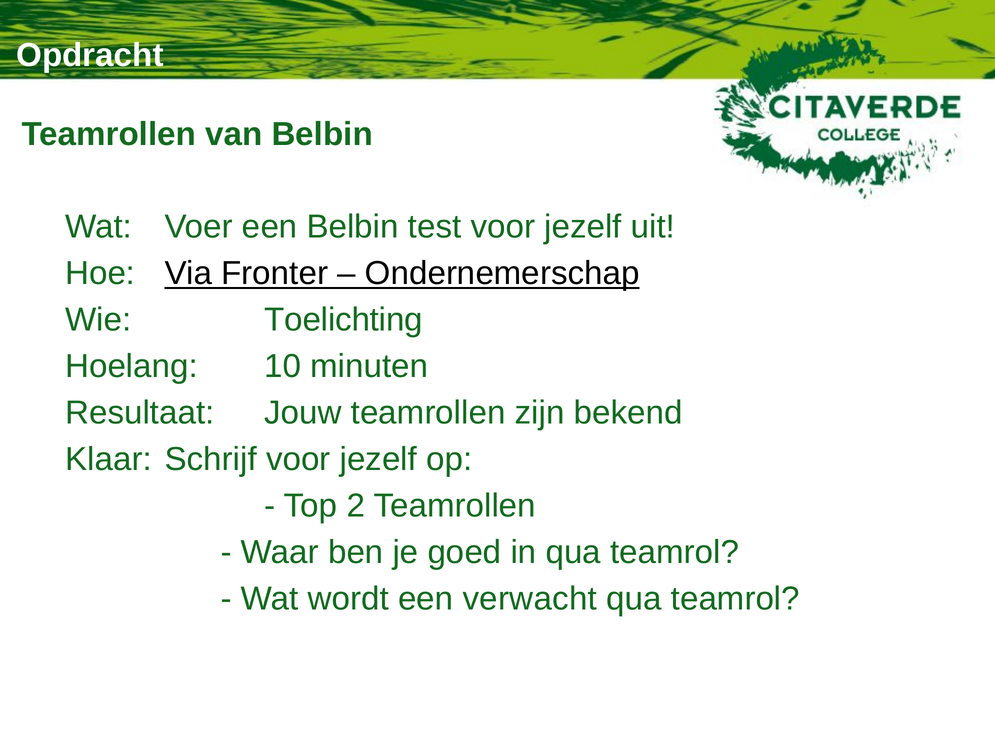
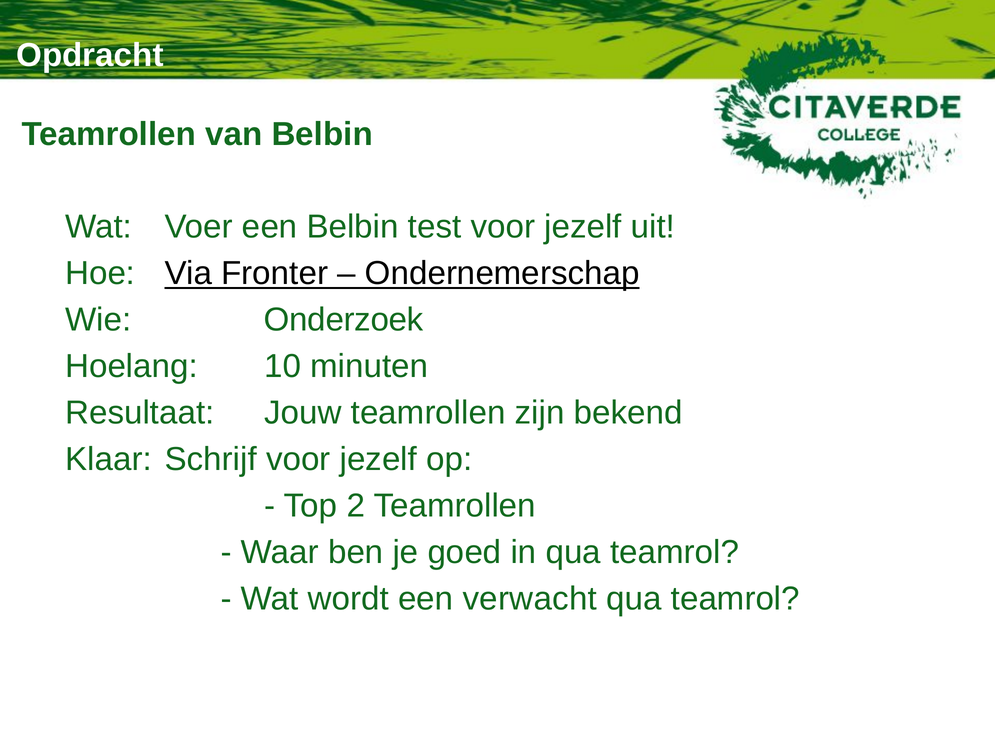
Toelichting: Toelichting -> Onderzoek (344, 320)
